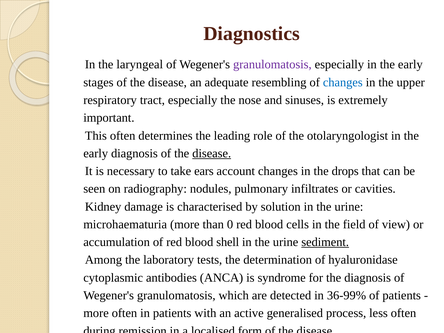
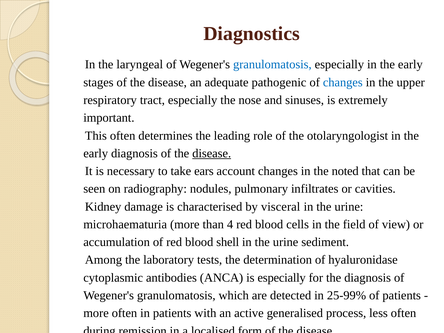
granulomatosis colour: purple -> blue (272, 65)
resembling: resembling -> pathogenic (279, 82)
drops: drops -> noted (345, 171)
solution: solution -> visceral (281, 207)
0: 0 -> 4 (230, 224)
sediment underline: present -> none (325, 242)
is syndrome: syndrome -> especially (282, 278)
36-99%: 36-99% -> 25-99% (347, 295)
